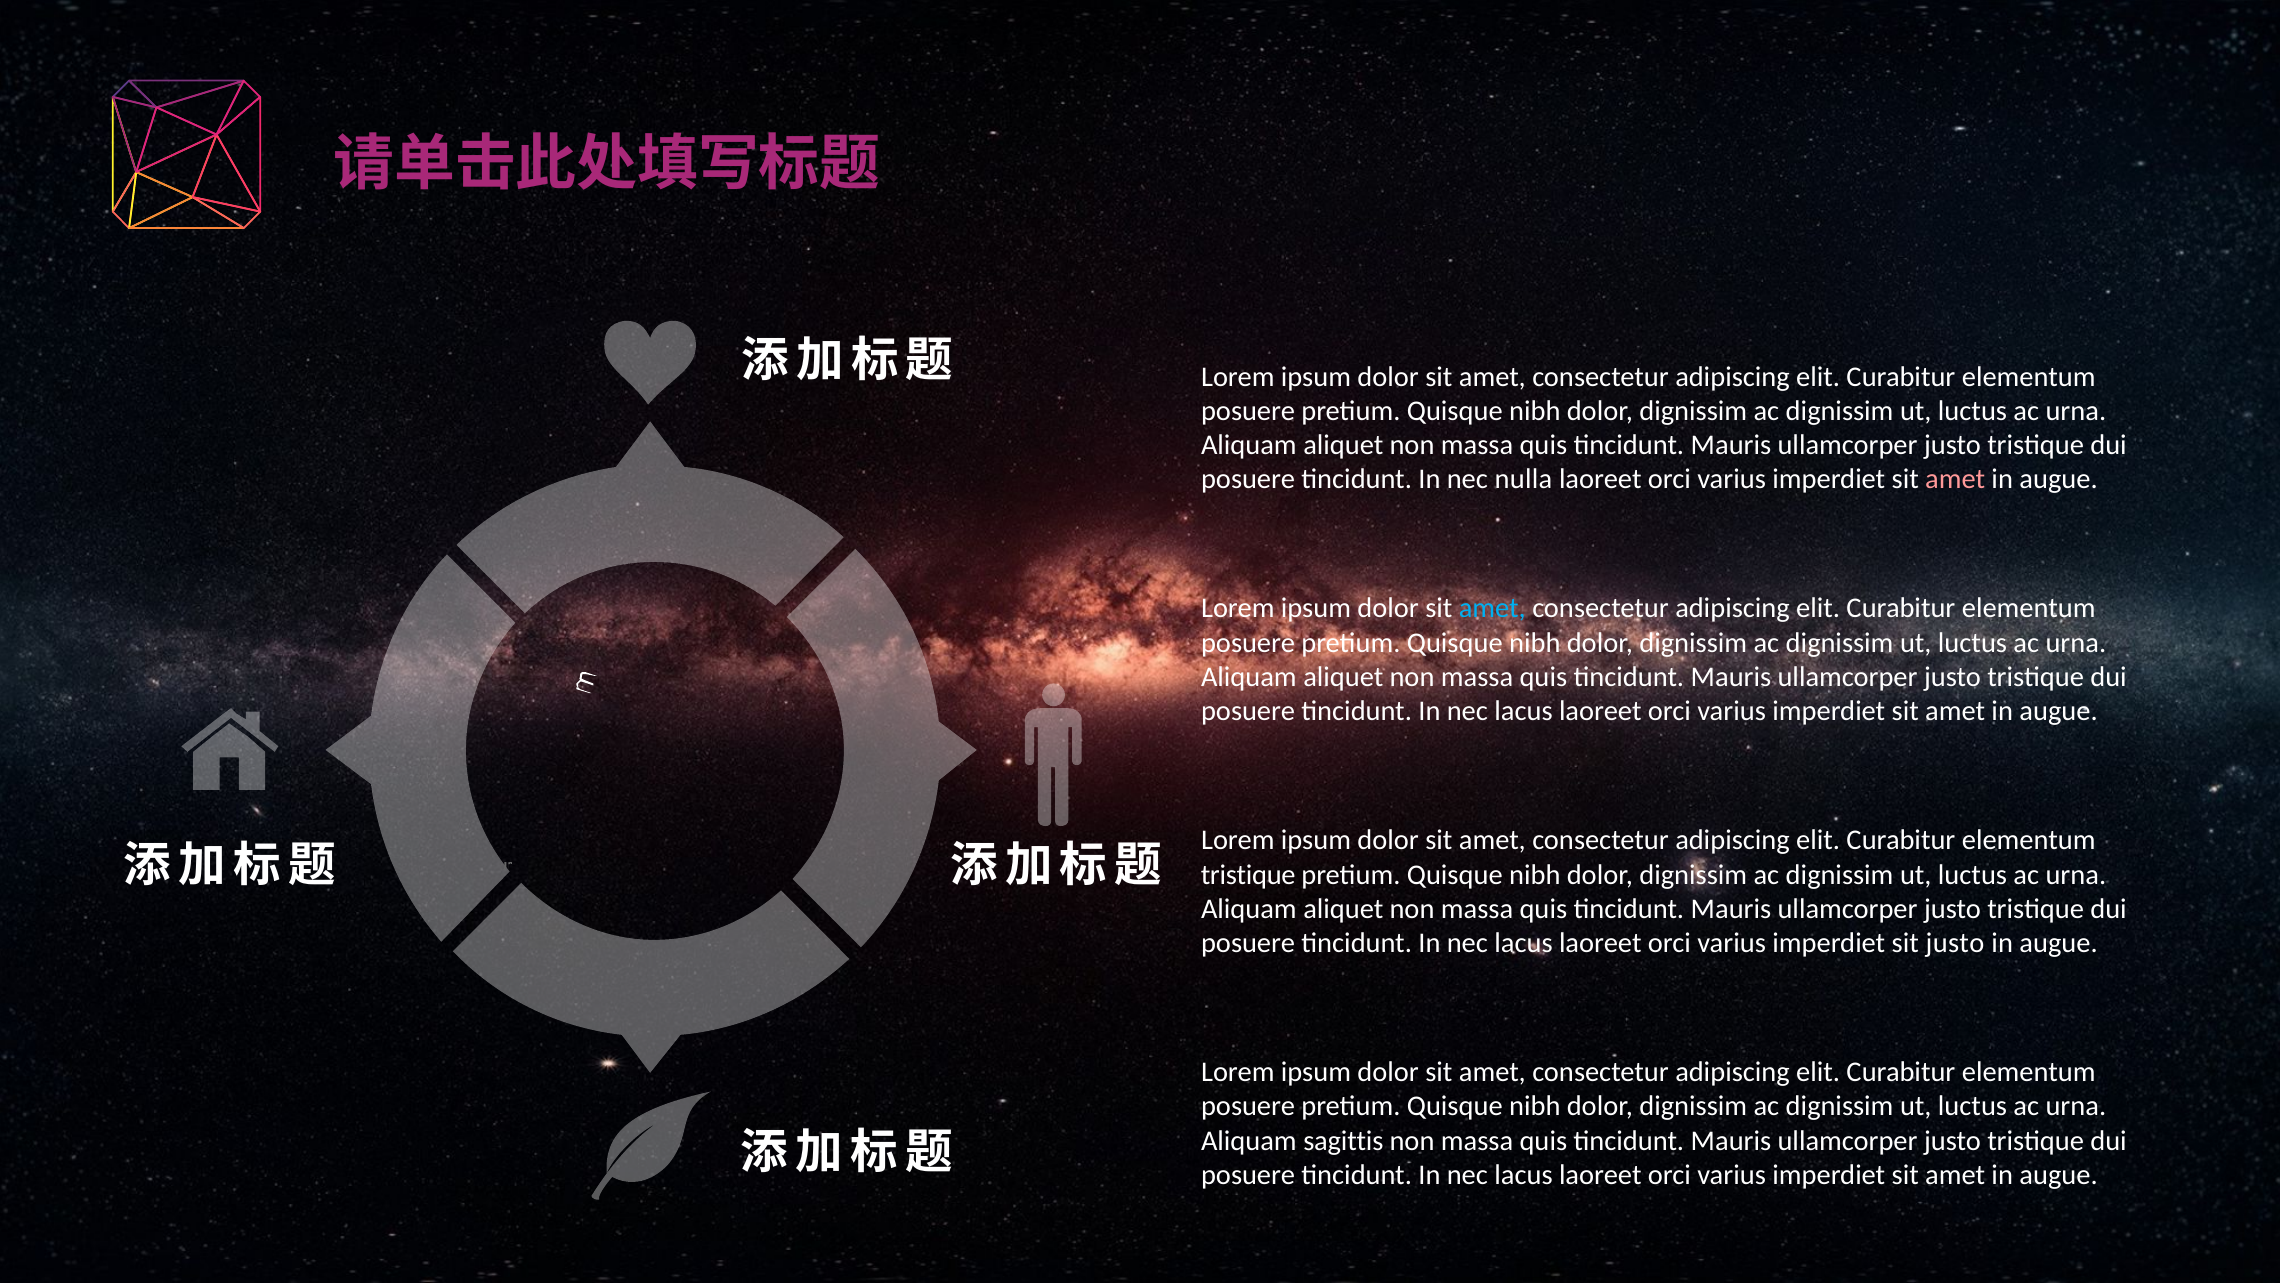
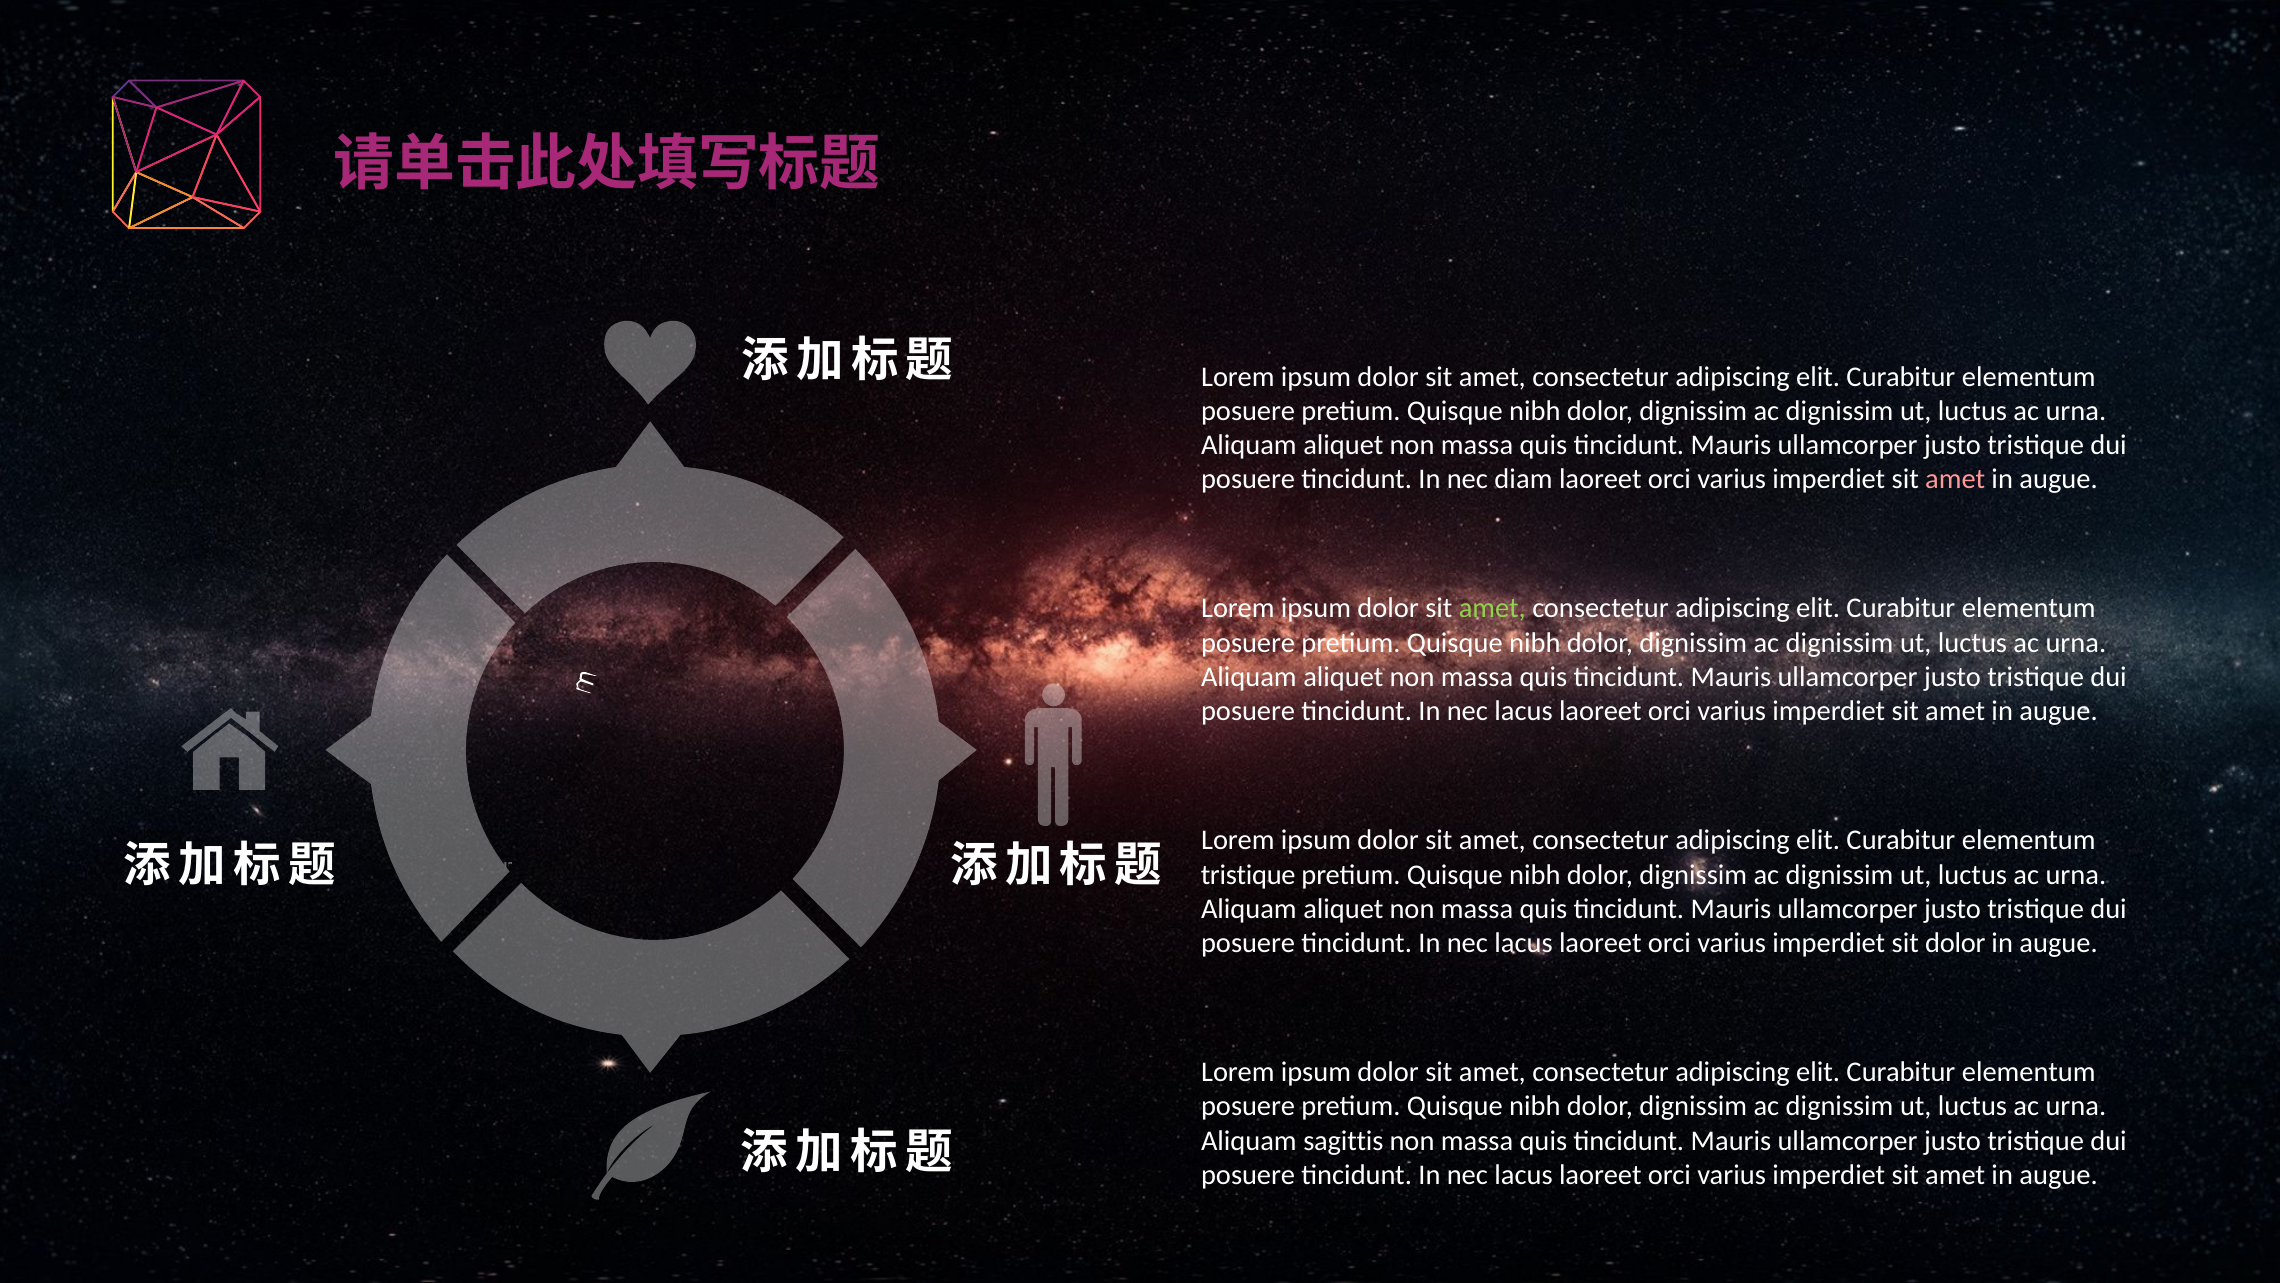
nulla: nulla -> diam (1523, 479)
amet colour: light blue -> light green (1492, 608)
sit justo: justo -> dolor (1955, 943)
